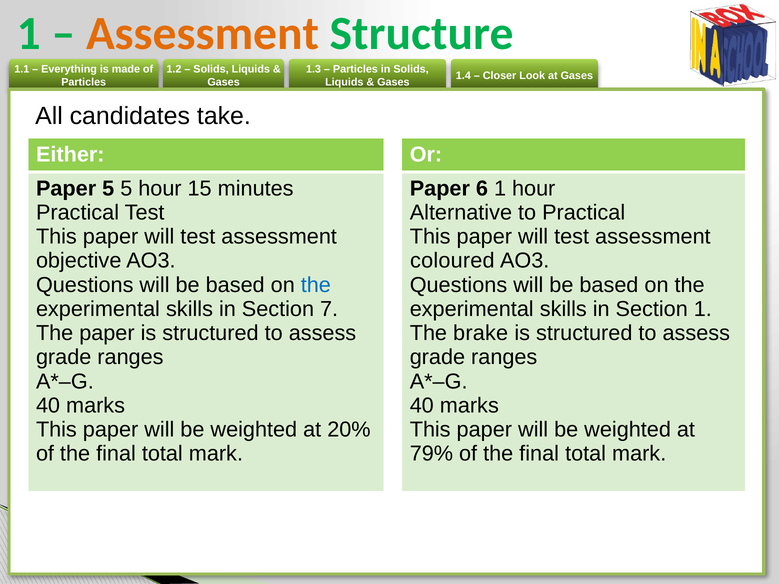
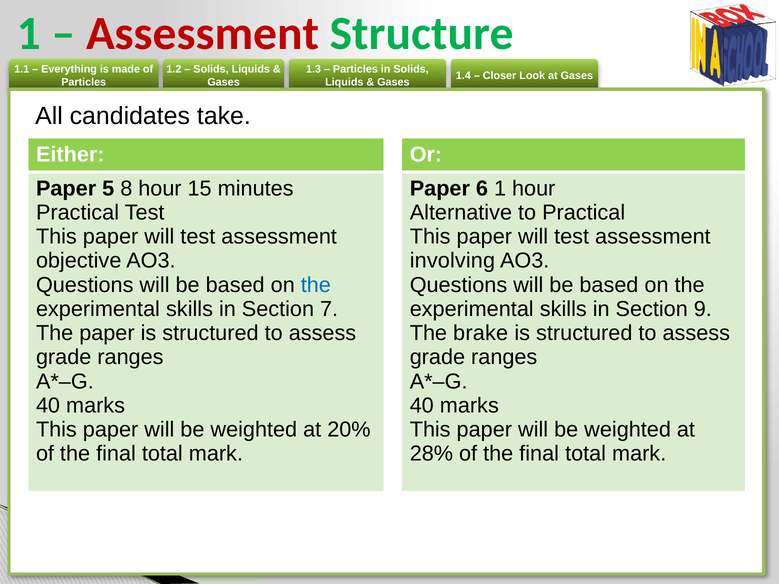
Assessment colour: orange -> red (203, 34)
5 5: 5 -> 8 (126, 188)
coloured: coloured -> involving (452, 261)
Section 1: 1 -> 9 (703, 309)
79%: 79% -> 28% (431, 454)
